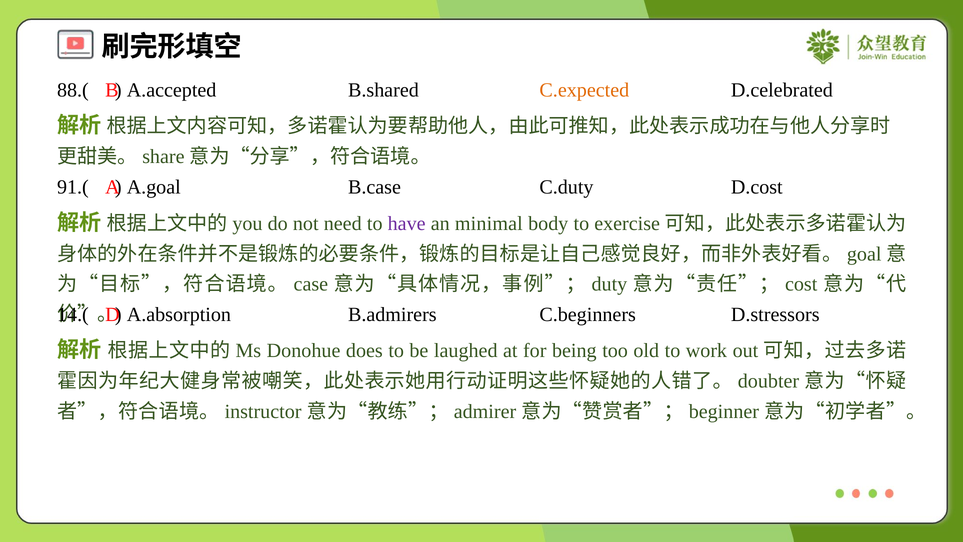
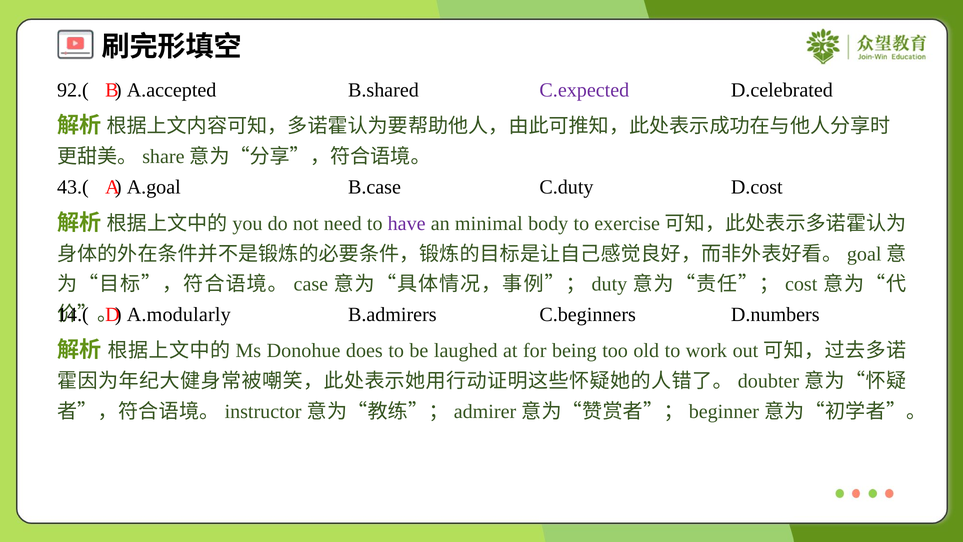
88.(: 88.( -> 92.( (73, 90)
C.expected colour: orange -> purple (584, 90)
91.(: 91.( -> 43.( (73, 187)
A.absorption: A.absorption -> A.modularly (179, 315)
D.stressors: D.stressors -> D.numbers (775, 315)
